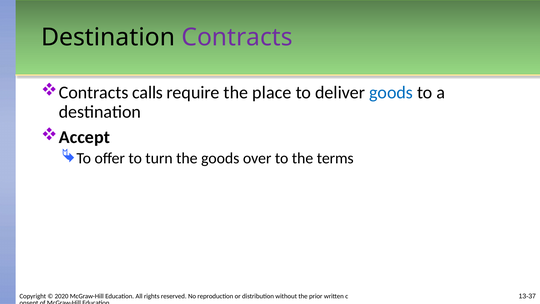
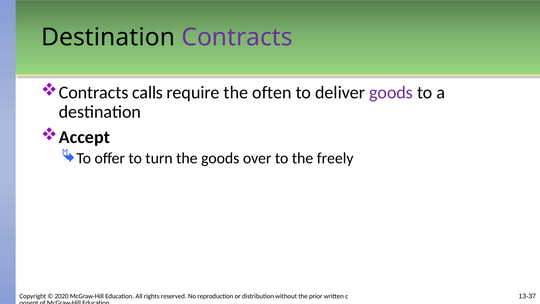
place: place -> often (272, 93)
goods colour: blue -> purple (391, 93)
terms: terms -> freely (335, 158)
